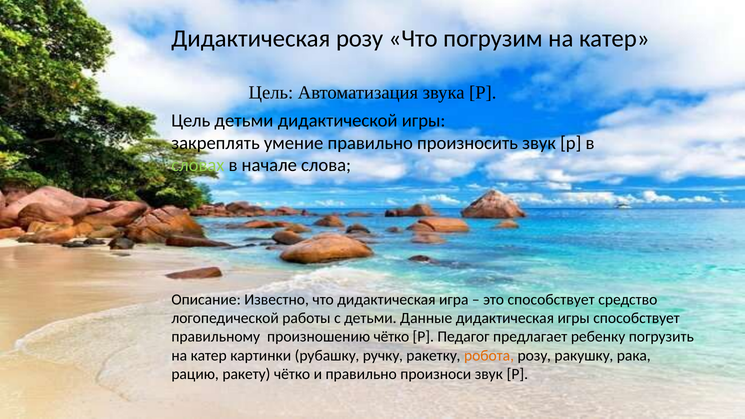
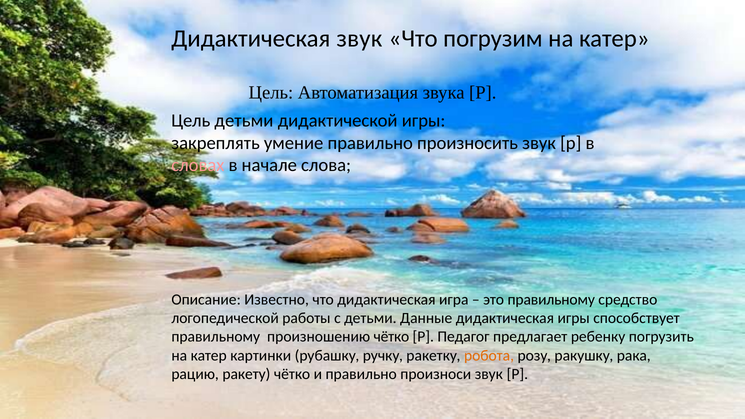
Дидактическая розу: розу -> звук (359, 39)
словах colour: light green -> pink (198, 165)
это способствует: способствует -> правильному (551, 300)
